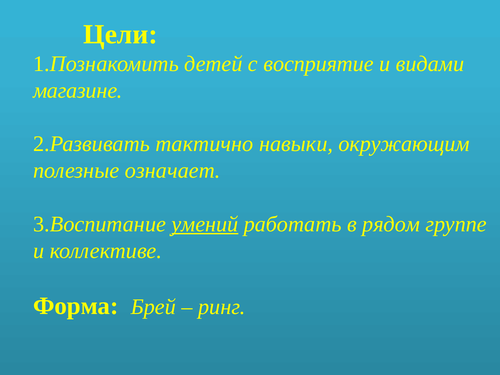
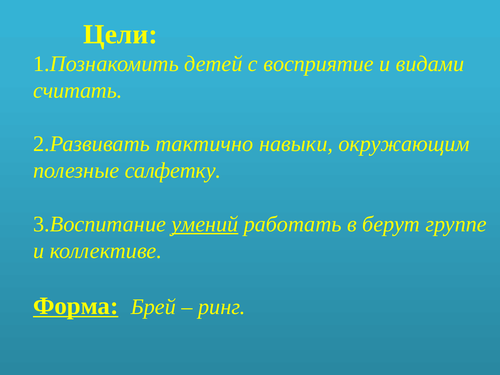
магазине: магазине -> считать (78, 91)
означает: означает -> салфетку (173, 171)
рядом: рядом -> берут (391, 224)
Форма underline: none -> present (76, 306)
